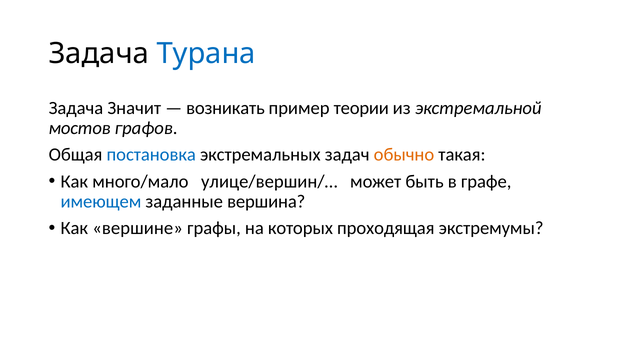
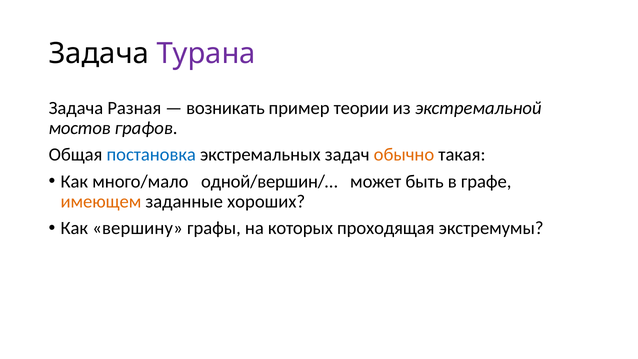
Турана colour: blue -> purple (206, 54)
Значит: Значит -> Разная (134, 108)
улице/вершин/…: улице/вершин/… -> одной/вершин/… (269, 181)
имеющем colour: blue -> orange (101, 201)
вершина: вершина -> хороших (266, 201)
вершине: вершине -> вершину (138, 228)
